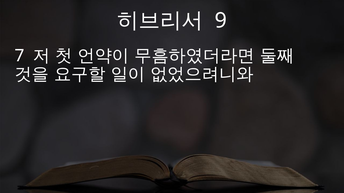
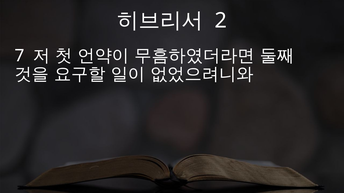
9: 9 -> 2 (221, 21)
